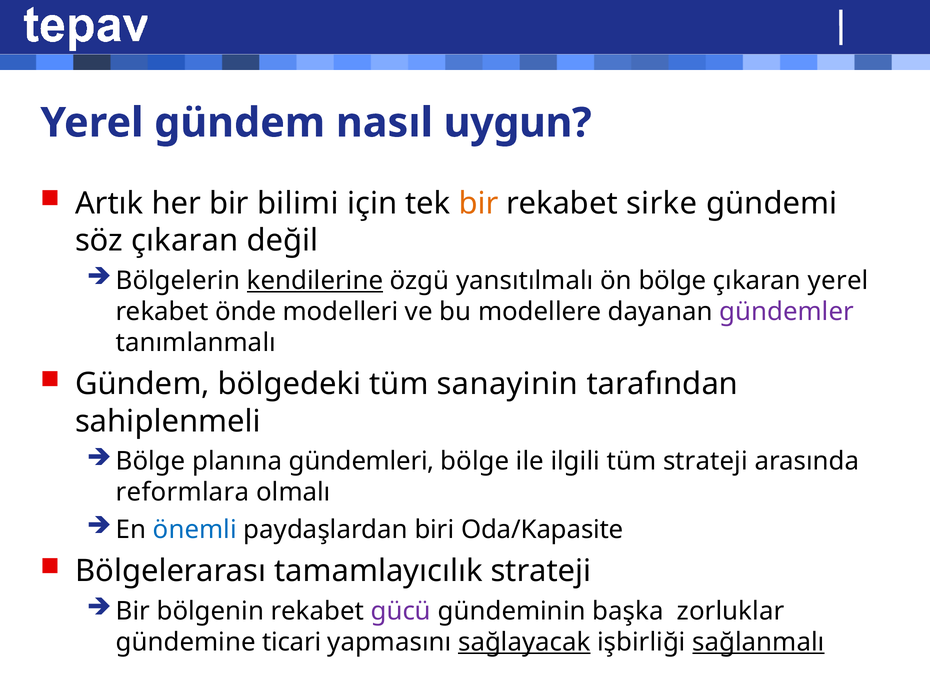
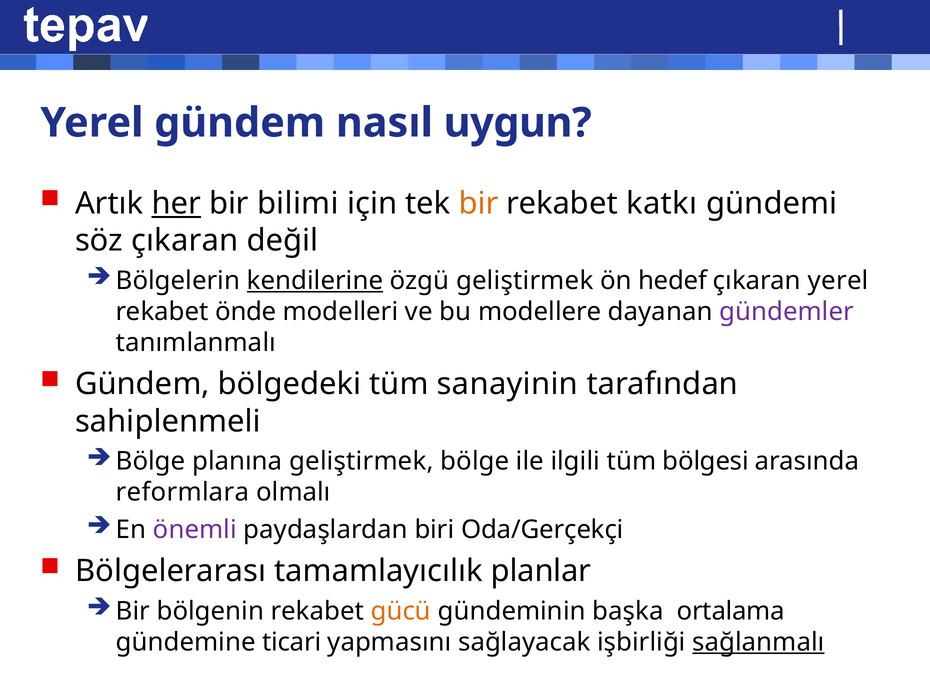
her underline: none -> present (176, 204)
sirke: sirke -> katkı (662, 204)
özgü yansıtılmalı: yansıtılmalı -> geliştirmek (525, 281)
ön bölge: bölge -> hedef (673, 281)
planına gündemleri: gündemleri -> geliştirmek (361, 462)
tüm strateji: strateji -> bölgesi (706, 462)
önemli colour: blue -> purple (195, 530)
Oda/Kapasite: Oda/Kapasite -> Oda/Gerçekçi (542, 530)
tamamlayıcılık strateji: strateji -> planlar (541, 572)
gücü colour: purple -> orange (401, 612)
zorluklar: zorluklar -> ortalama (731, 612)
sağlayacak underline: present -> none (524, 643)
